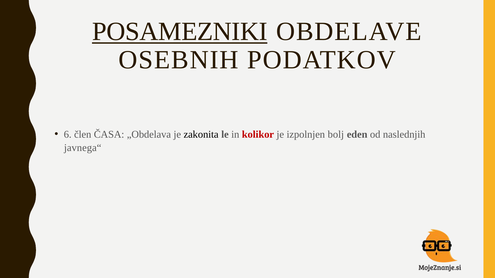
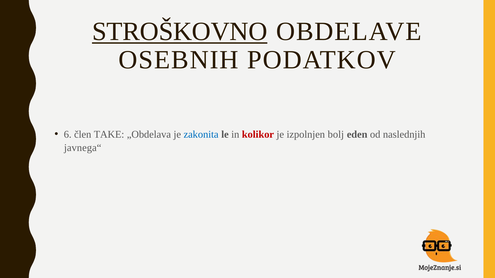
POSAMEZNIKI: POSAMEZNIKI -> STROŠKOVNO (180, 31)
ČASA: ČASA -> TAKE (109, 135)
zakonita colour: black -> blue (201, 135)
